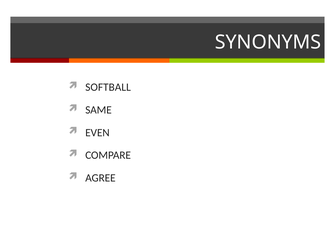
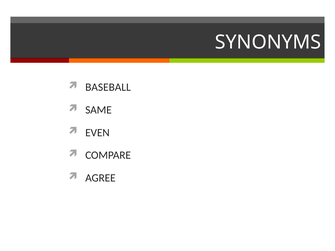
SOFTBALL: SOFTBALL -> BASEBALL (108, 87)
